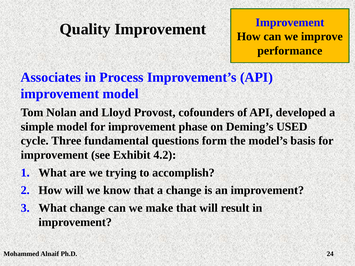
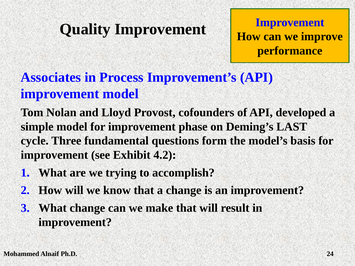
USED: USED -> LAST (292, 127)
